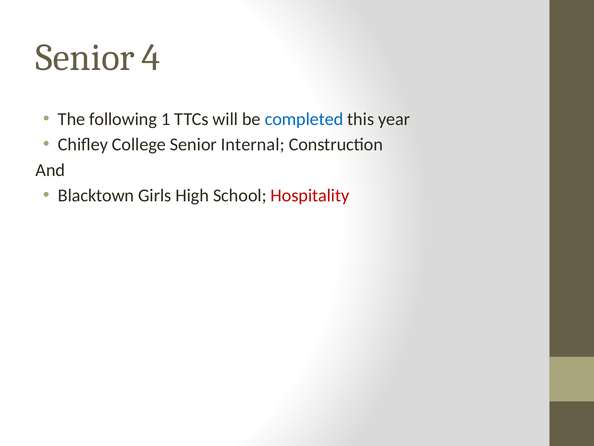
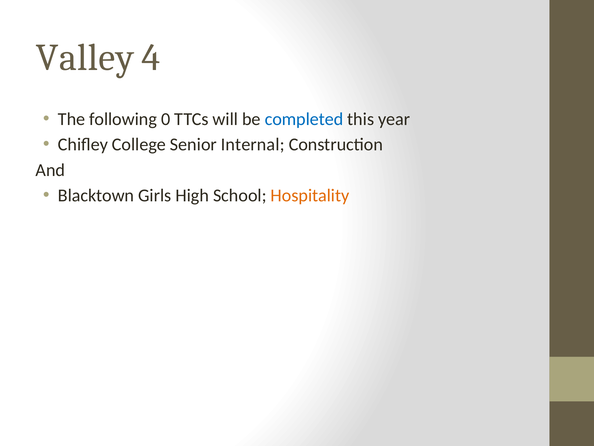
Senior: Senior -> Valley (85, 58)
1: 1 -> 0 (166, 119)
Hospitality colour: red -> orange (310, 195)
